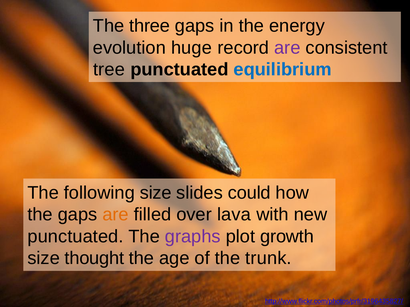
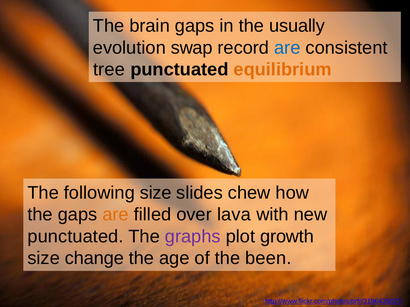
three: three -> brain (150, 26)
energy: energy -> usually (297, 26)
huge: huge -> swap (192, 48)
are colour: purple -> blue (287, 48)
equilibrium colour: blue -> orange (283, 70)
could: could -> chew (249, 193)
thought: thought -> change (94, 259)
trunk: trunk -> been (268, 259)
